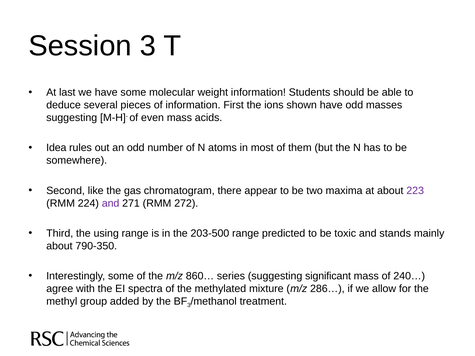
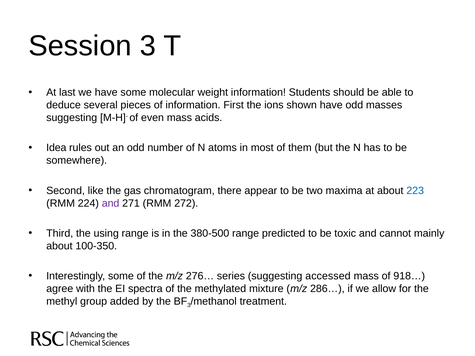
223 colour: purple -> blue (415, 191)
203-500: 203-500 -> 380-500 (210, 233)
stands: stands -> cannot (395, 233)
790-350: 790-350 -> 100-350 (96, 246)
860…: 860… -> 276… (200, 276)
significant: significant -> accessed (328, 276)
240…: 240… -> 918… (409, 276)
